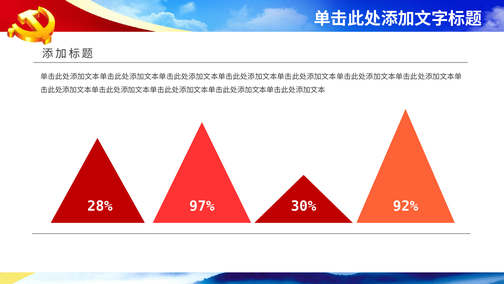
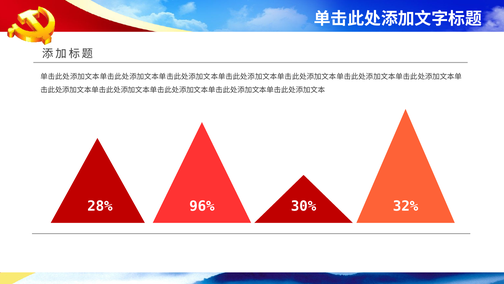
97%: 97% -> 96% (202, 206)
92%: 92% -> 32% (406, 206)
